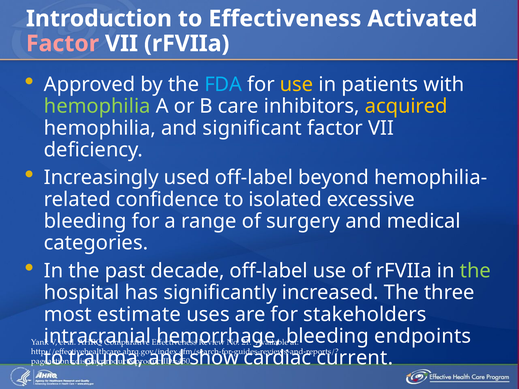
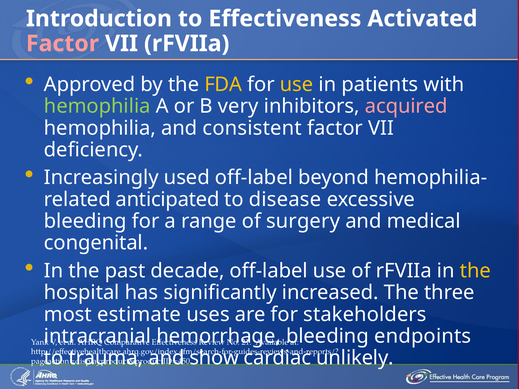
FDA colour: light blue -> yellow (223, 84)
care: care -> very (238, 106)
acquired colour: yellow -> pink (406, 106)
significant: significant -> consistent (252, 128)
confidence: confidence -> anticipated (168, 200)
isolated: isolated -> disease (285, 200)
categories: categories -> congenital (96, 243)
the colour: light green -> yellow (475, 271)
current: current -> unlikely (355, 358)
